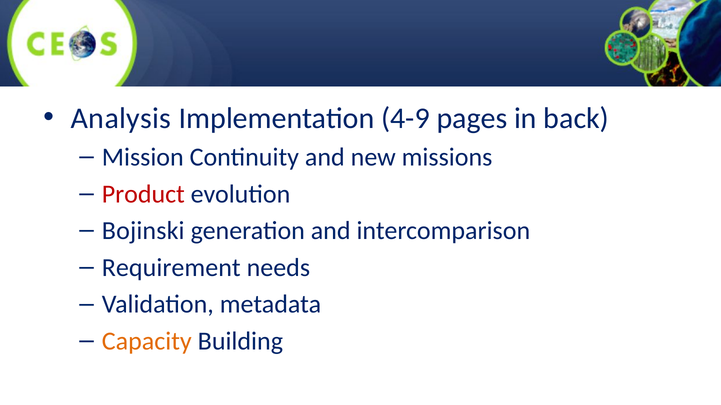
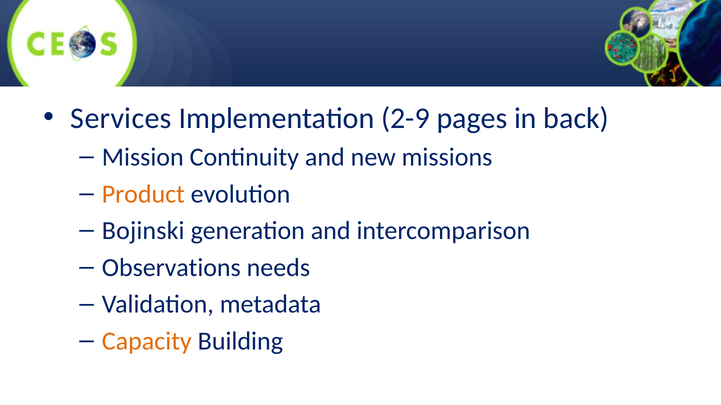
Analysis: Analysis -> Services (121, 118)
4-9: 4-9 -> 2-9 (406, 118)
Product colour: red -> orange (143, 194)
Requirement: Requirement -> Observations (171, 268)
